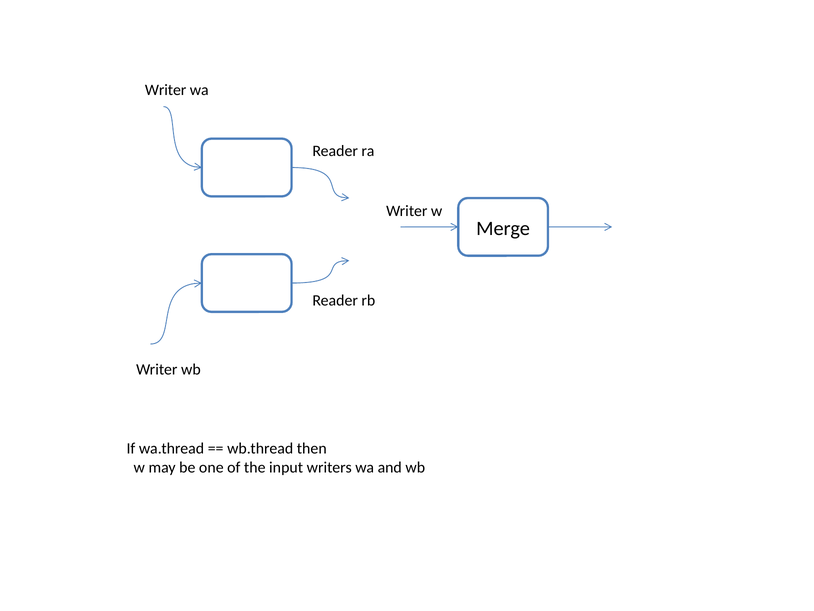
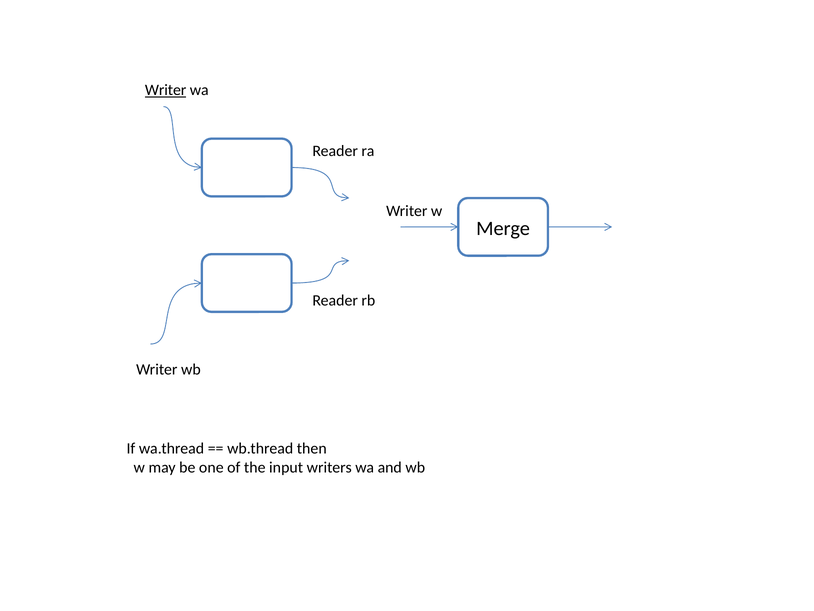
Writer underline: none -> present (166, 90)
